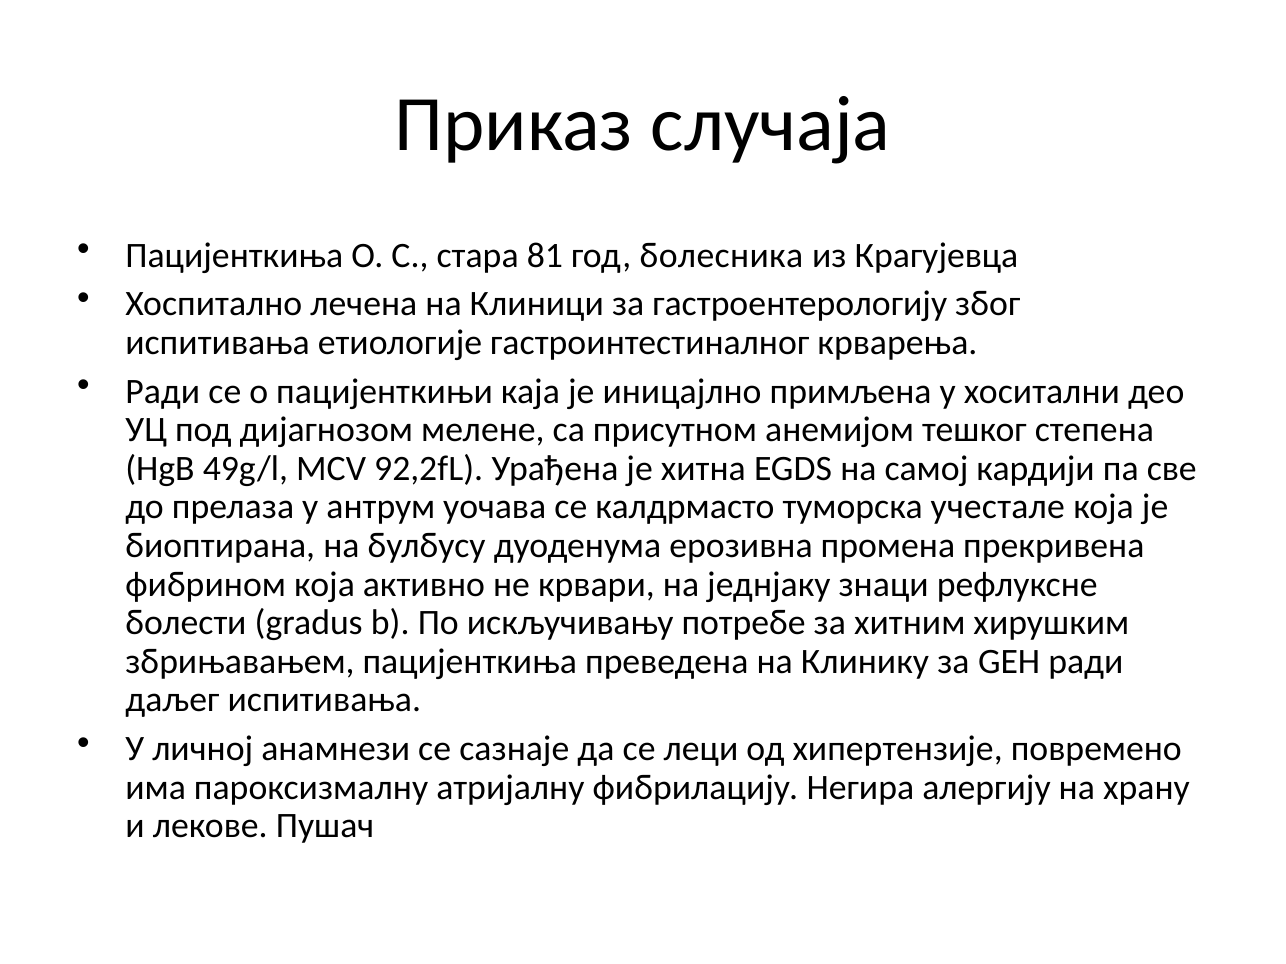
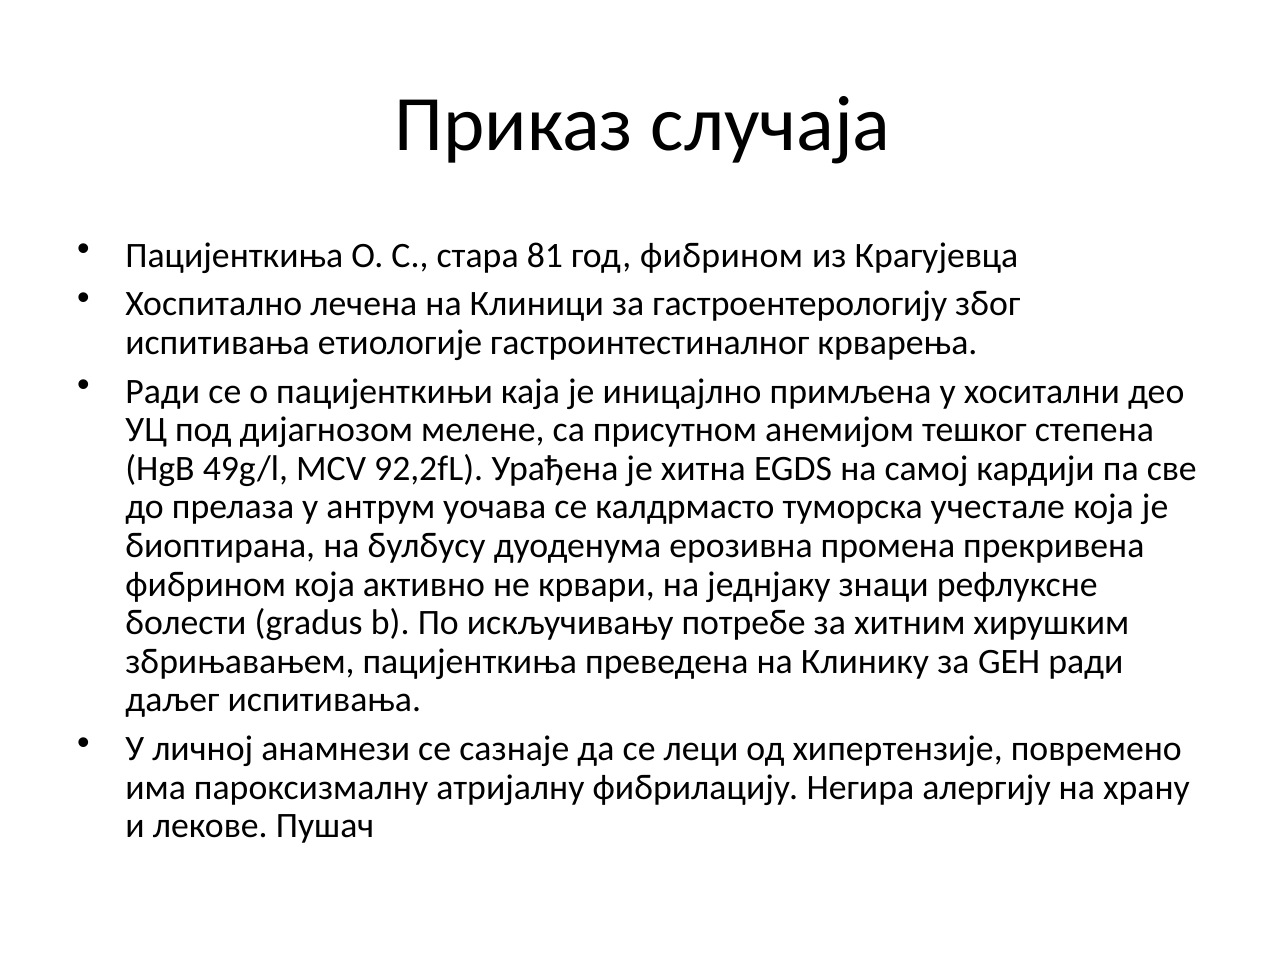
год болесника: болесника -> фибрином (721, 255)
